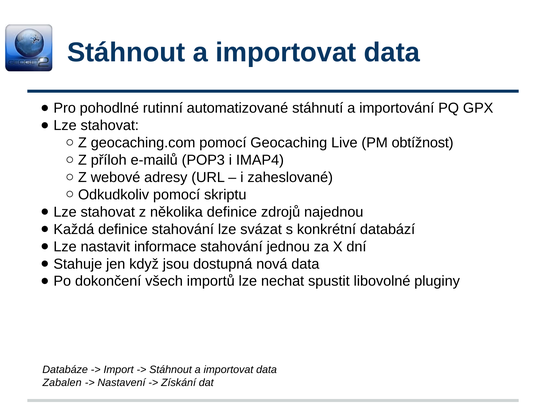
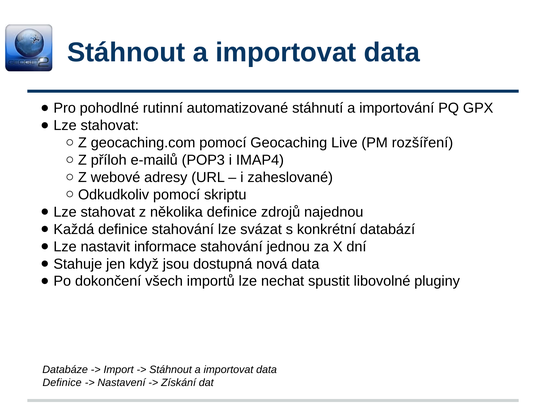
obtížnost: obtížnost -> rozšíření (422, 143)
Zabalen: Zabalen -> Definice (62, 382)
